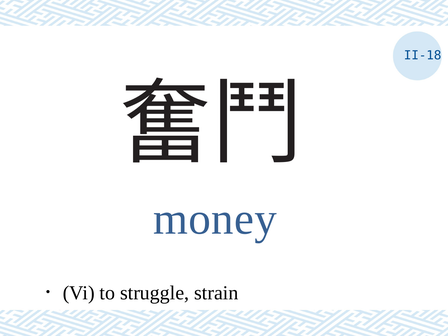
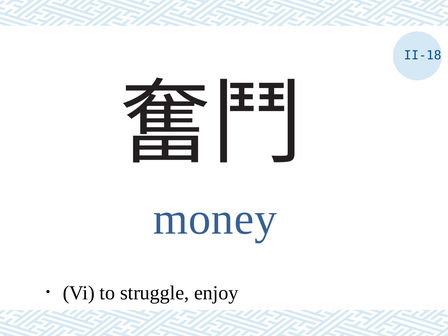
strain: strain -> enjoy (216, 293)
